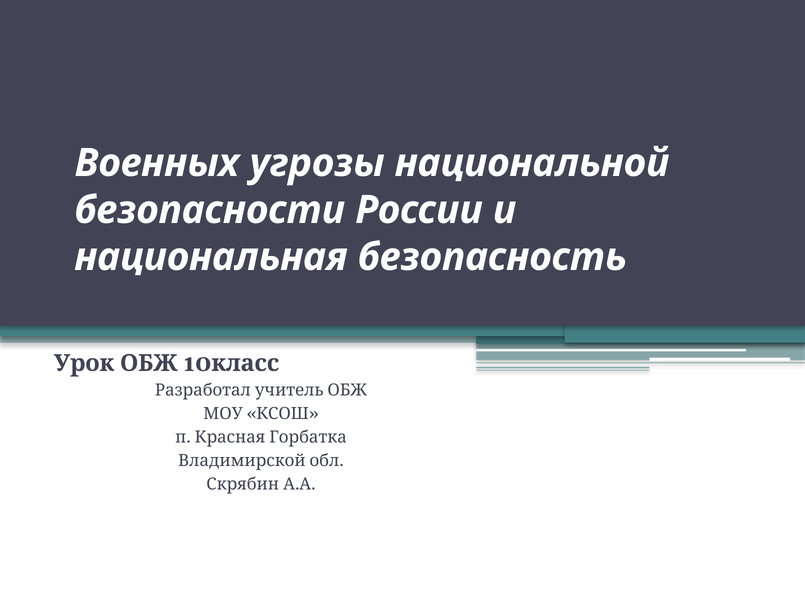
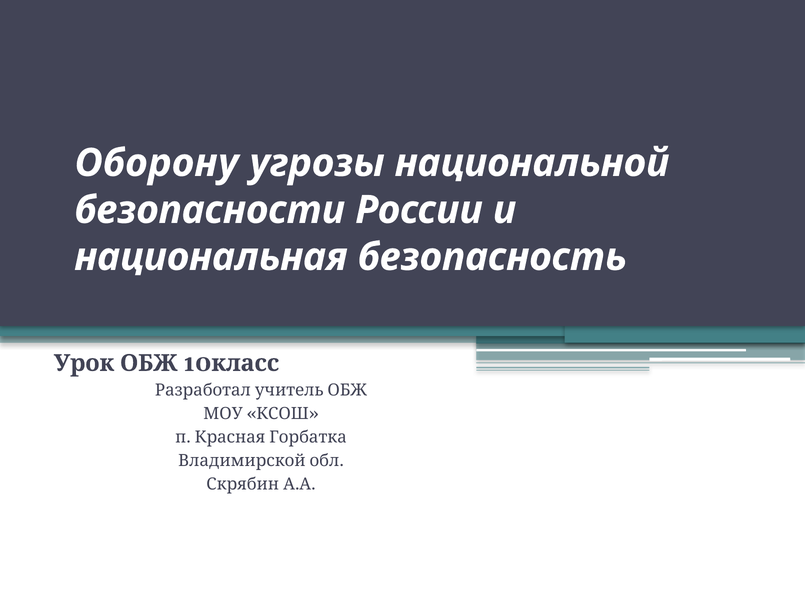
Военных: Военных -> Оборону (157, 163)
